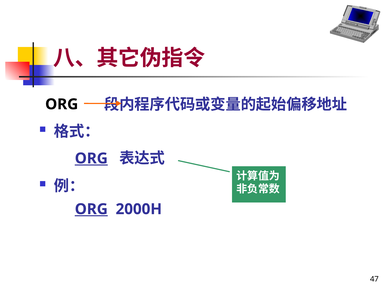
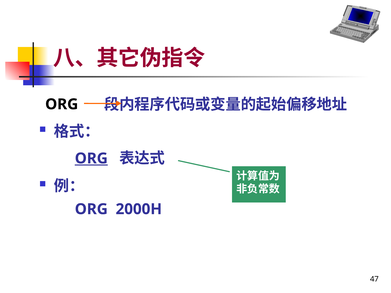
ORG underline: present -> none (91, 209)
